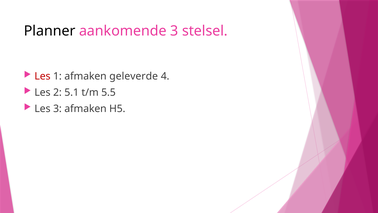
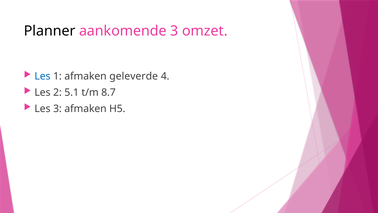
stelsel: stelsel -> omzet (205, 31)
Les colour: red -> blue (42, 76)
5.5: 5.5 -> 8.7 (108, 92)
